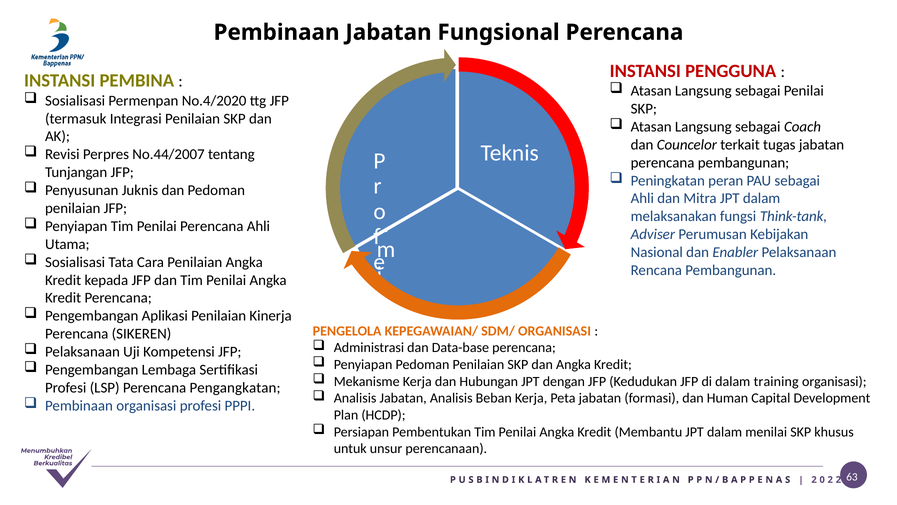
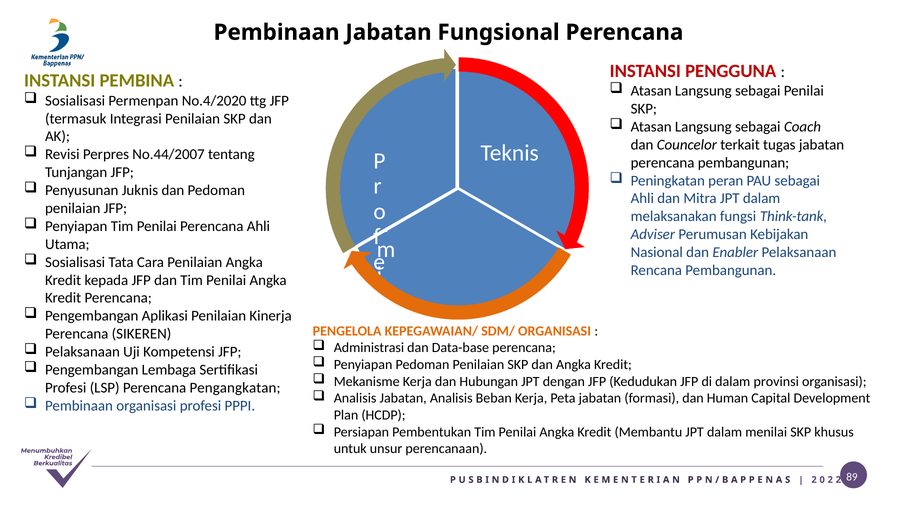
training: training -> provinsi (776, 381)
63: 63 -> 89 (852, 477)
